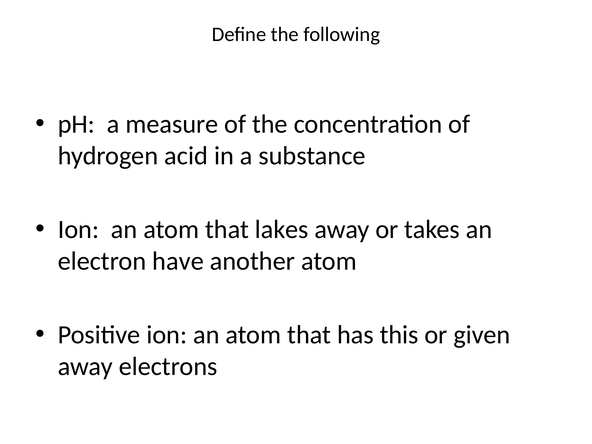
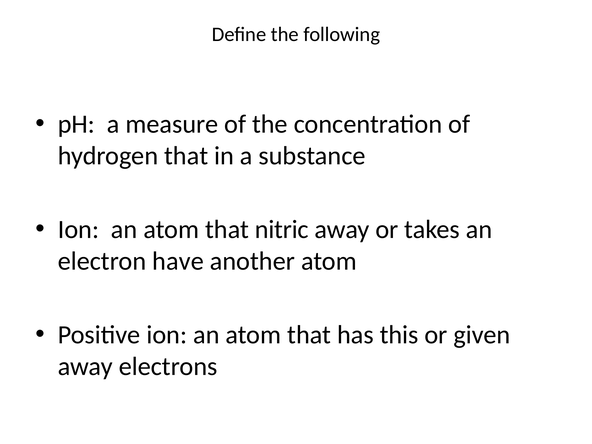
hydrogen acid: acid -> that (186, 156)
lakes: lakes -> nitric (282, 229)
